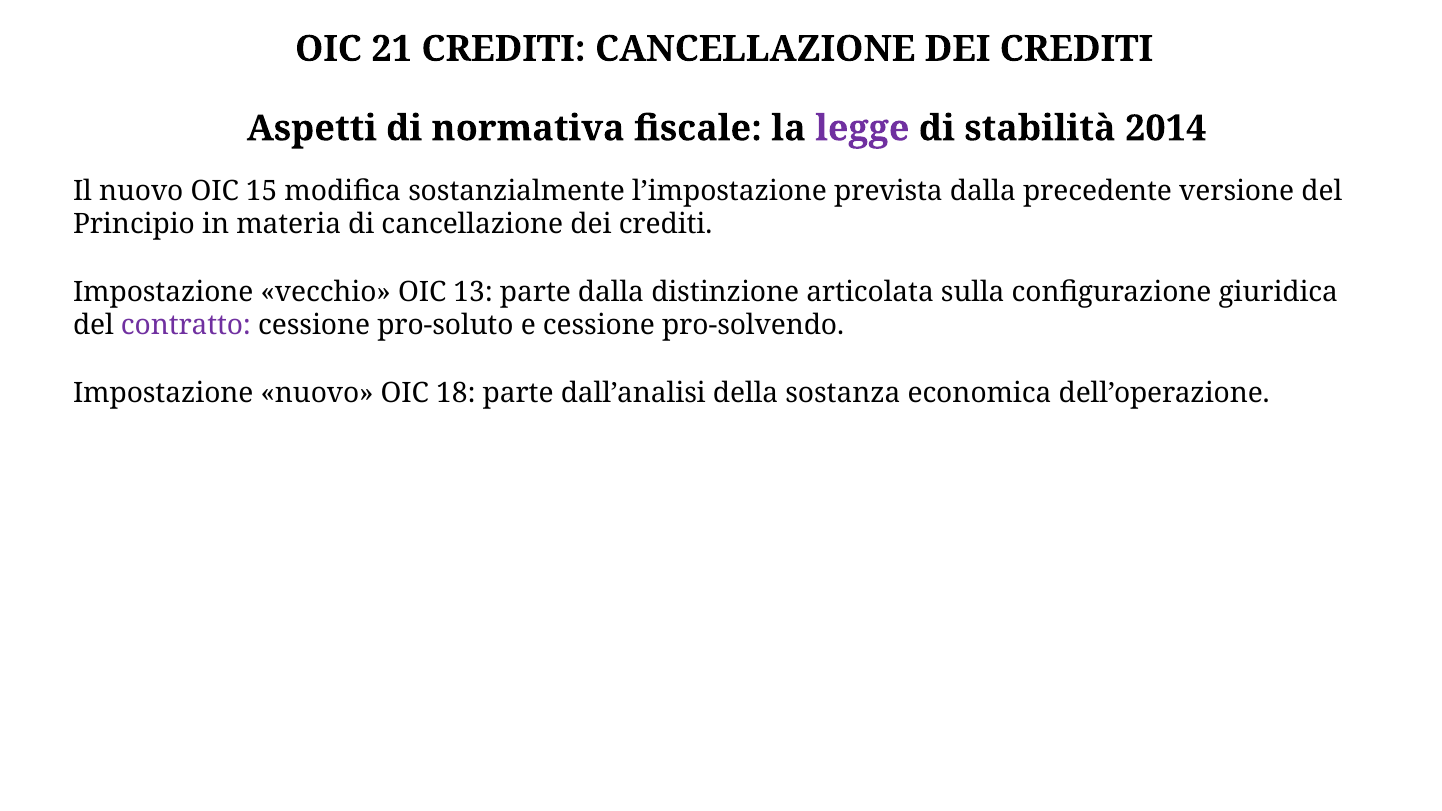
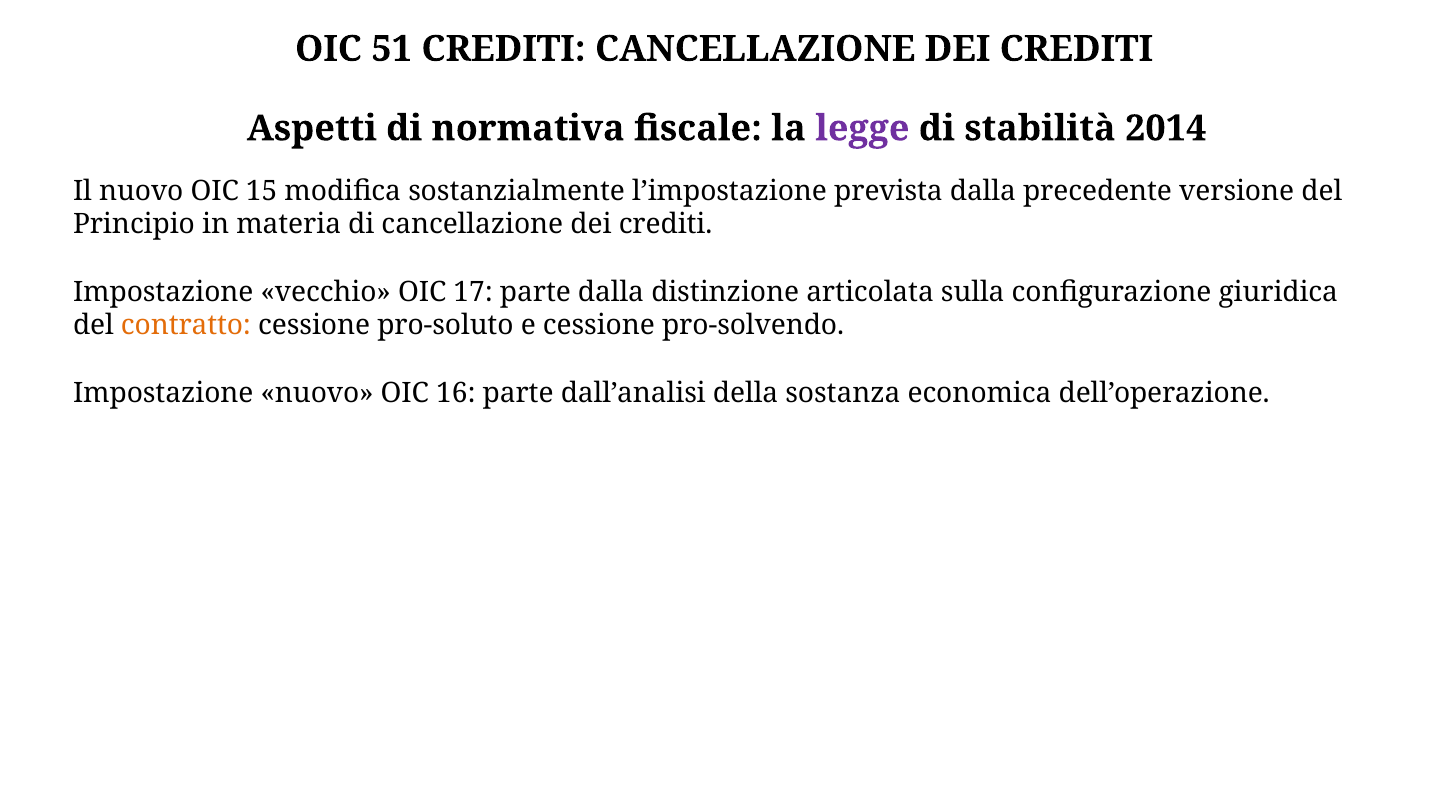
21: 21 -> 51 (392, 49)
13: 13 -> 17 (473, 292)
contratto colour: purple -> orange (186, 326)
18: 18 -> 16 (456, 393)
